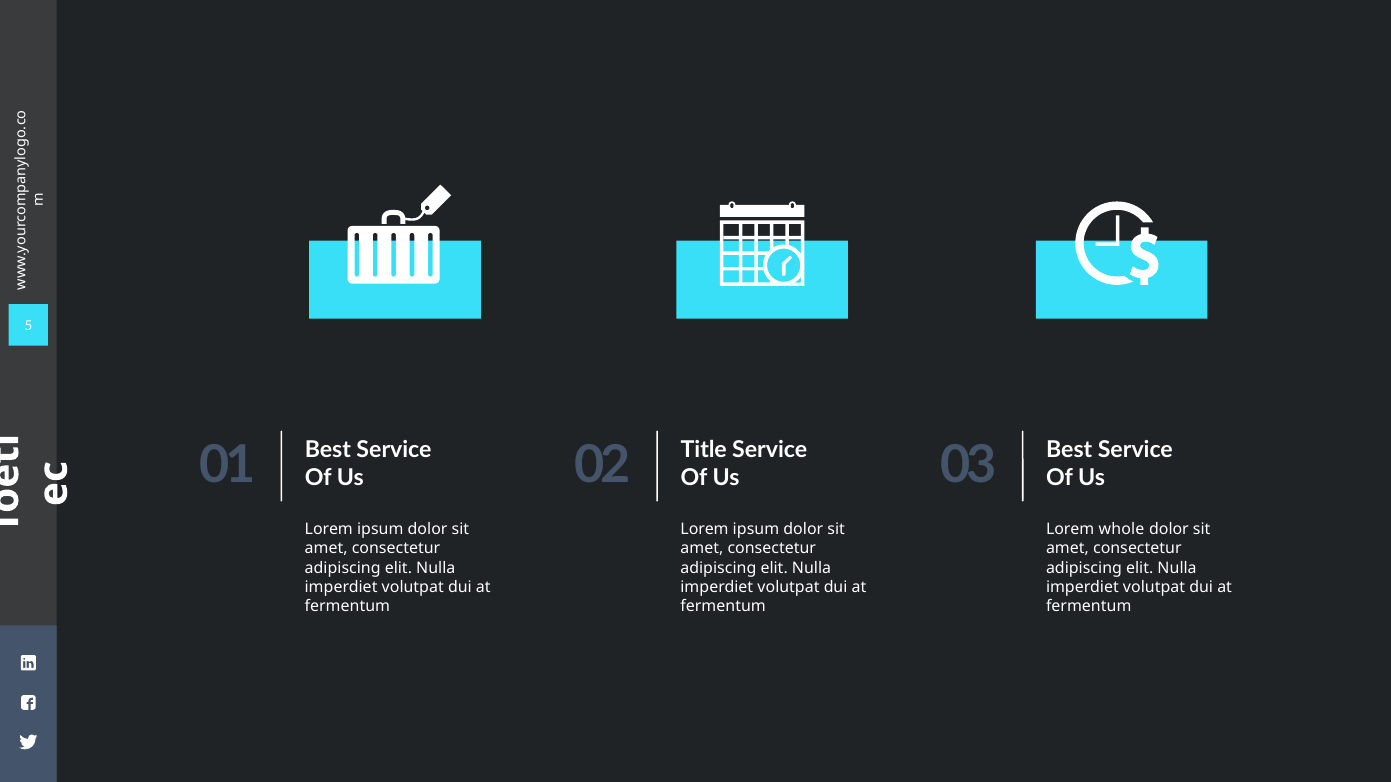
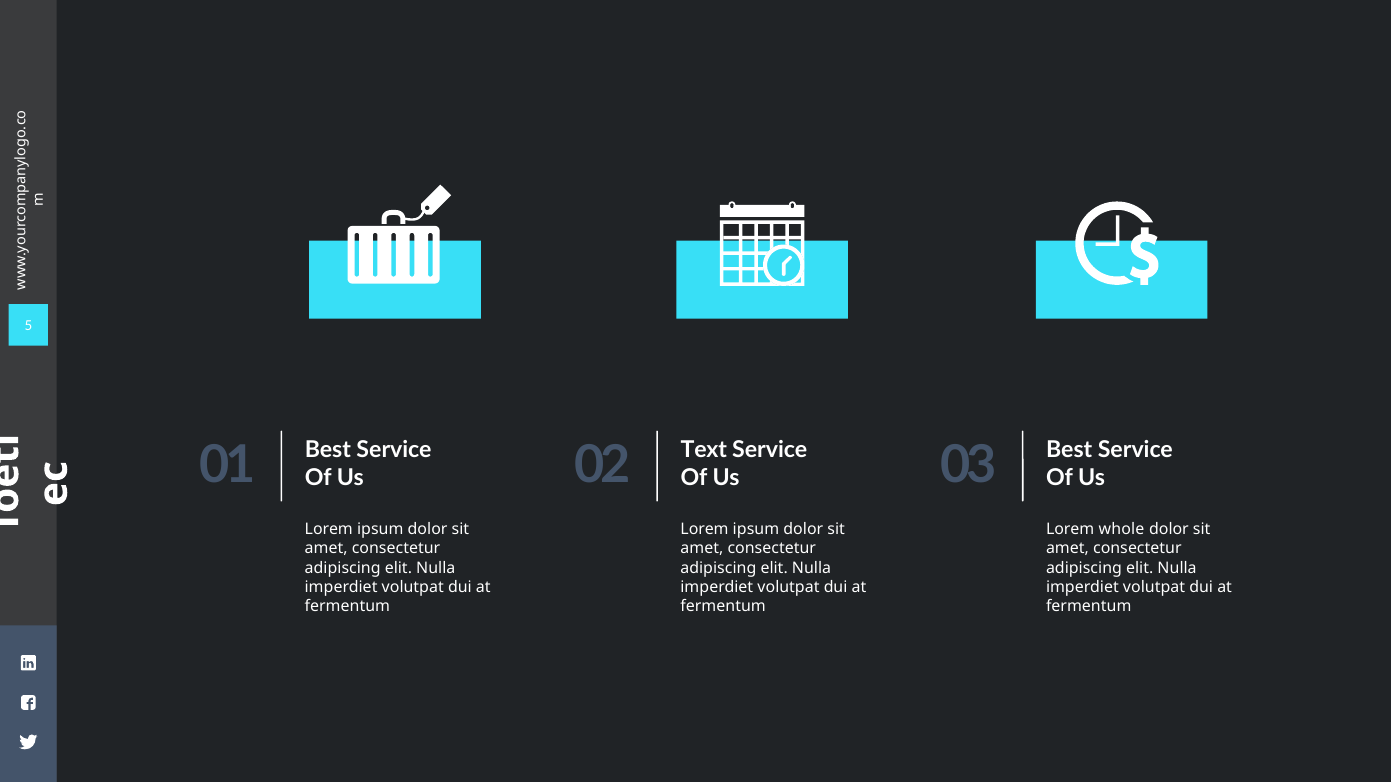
Title: Title -> Text (704, 450)
